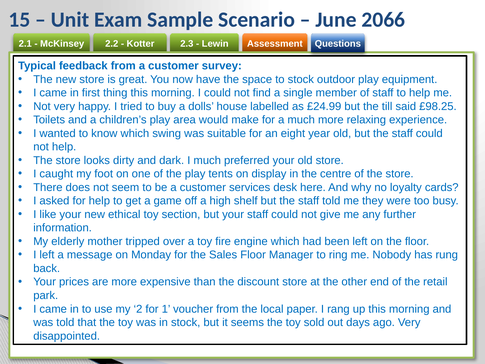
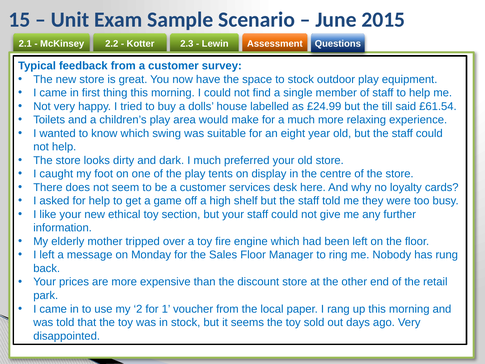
2066: 2066 -> 2015 (383, 20)
£98.25: £98.25 -> £61.54 (438, 106)
